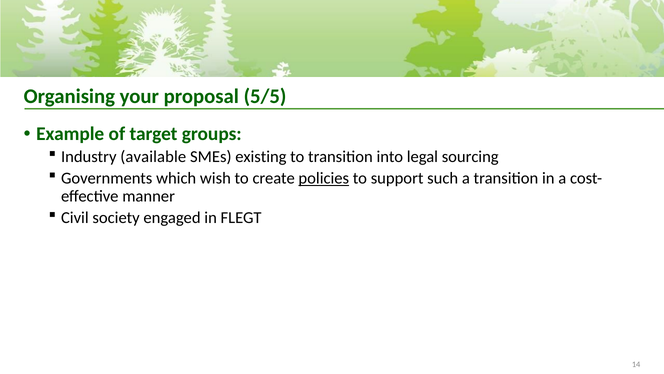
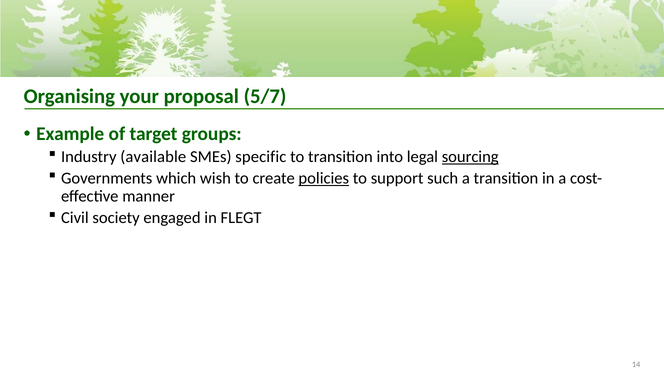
5/5: 5/5 -> 5/7 (265, 96)
existing: existing -> specific (261, 157)
sourcing underline: none -> present (470, 157)
